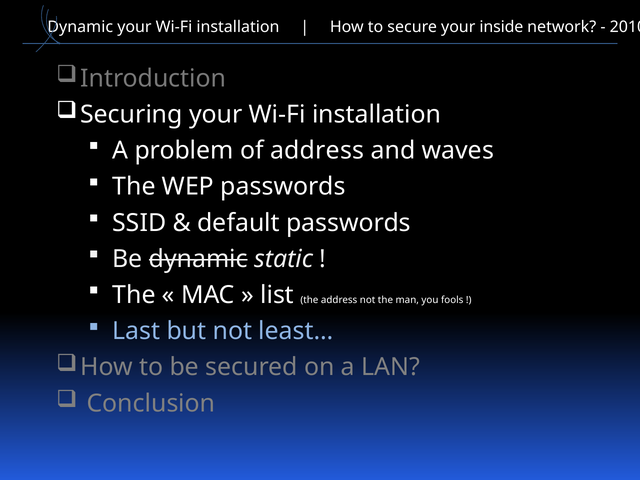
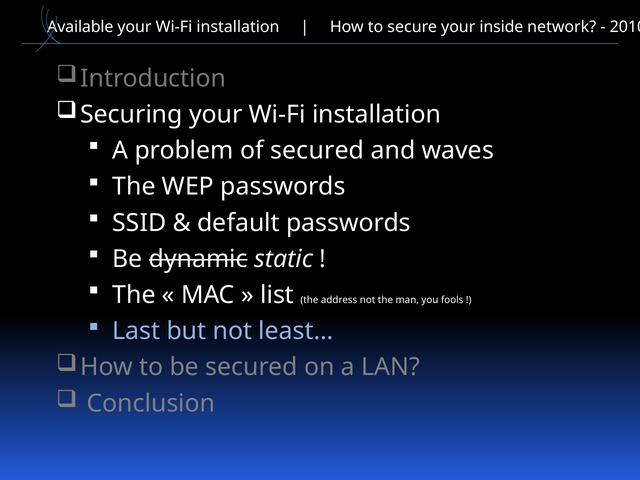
Dynamic: Dynamic -> Available (80, 27)
of address: address -> secured (317, 151)
